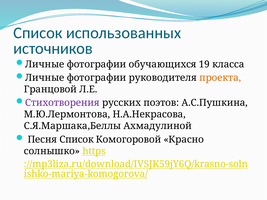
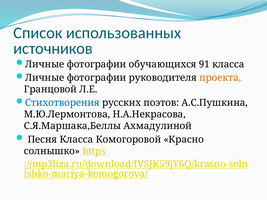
19: 19 -> 91 (204, 64)
Стихотворения colour: purple -> blue (62, 103)
Песня Список: Список -> Класса (76, 140)
